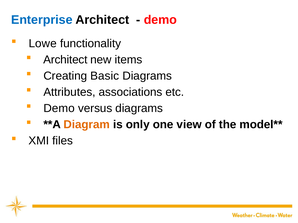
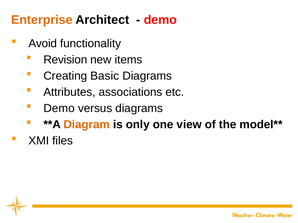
Enterprise colour: blue -> orange (42, 20)
Lowe: Lowe -> Avoid (43, 44)
Architect: Architect -> Revision (65, 60)
